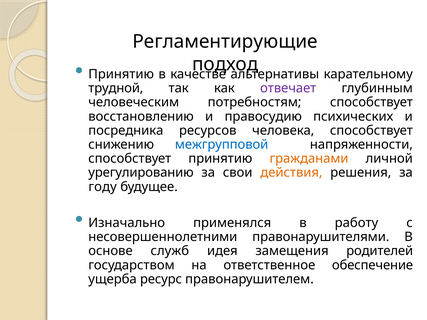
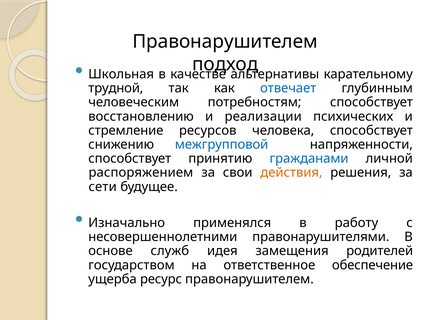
Регламентирующие: Регламентирующие -> Правонарушителем (225, 41)
Принятию: Принятию -> Школьная (121, 74)
отвечает colour: purple -> blue (288, 88)
правосудию: правосудию -> реализации (263, 116)
посредника: посредника -> стремление (126, 131)
гражданами colour: orange -> blue (309, 159)
урегулированию: урегулированию -> распоряжением (141, 173)
году: году -> сети (103, 187)
